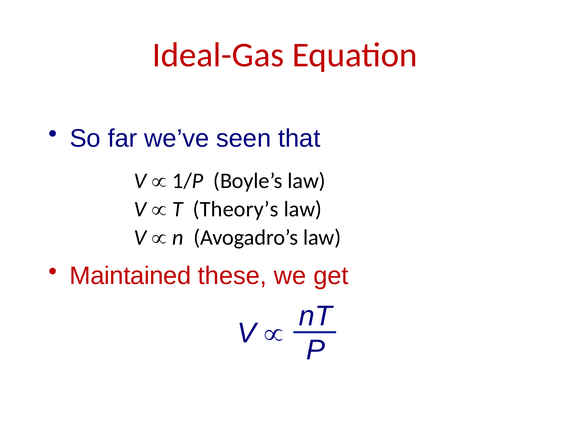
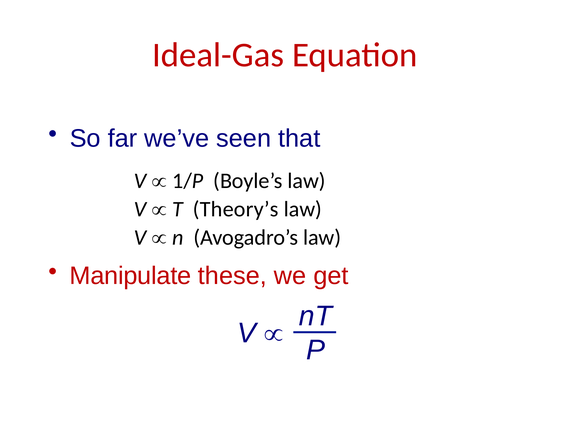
Maintained: Maintained -> Manipulate (130, 276)
